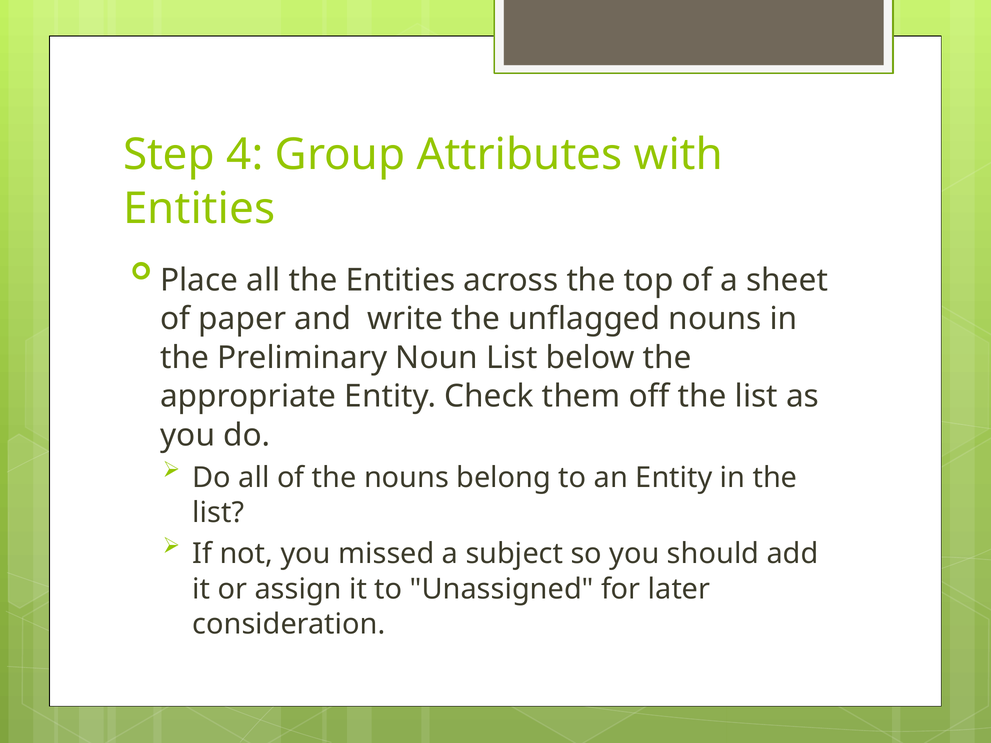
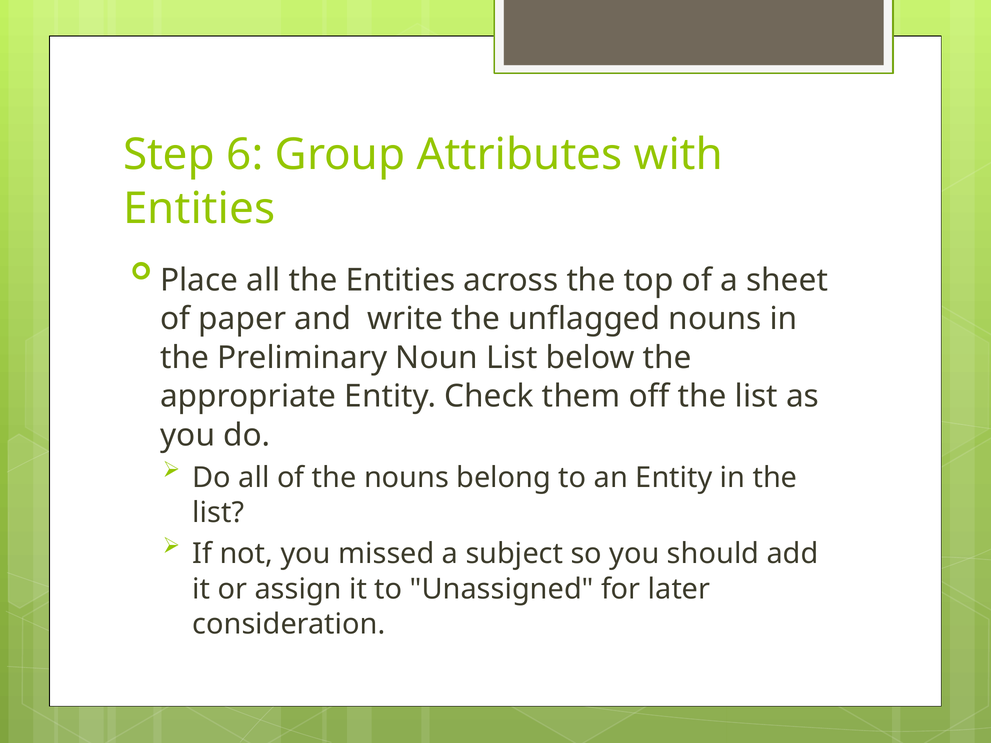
4: 4 -> 6 (245, 155)
